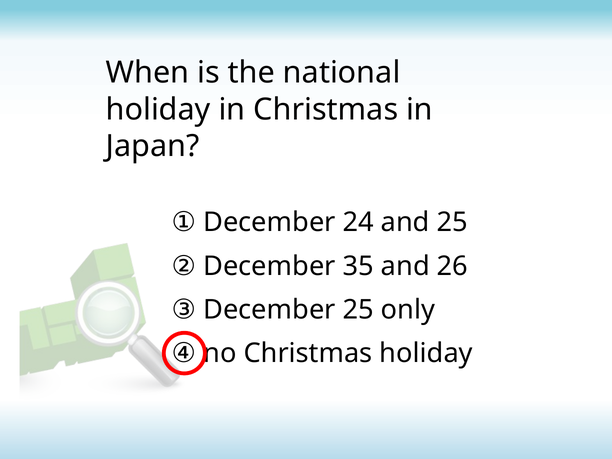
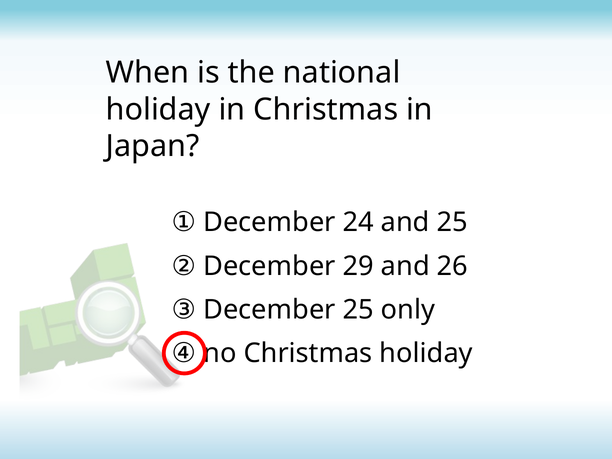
35: 35 -> 29 (358, 266)
